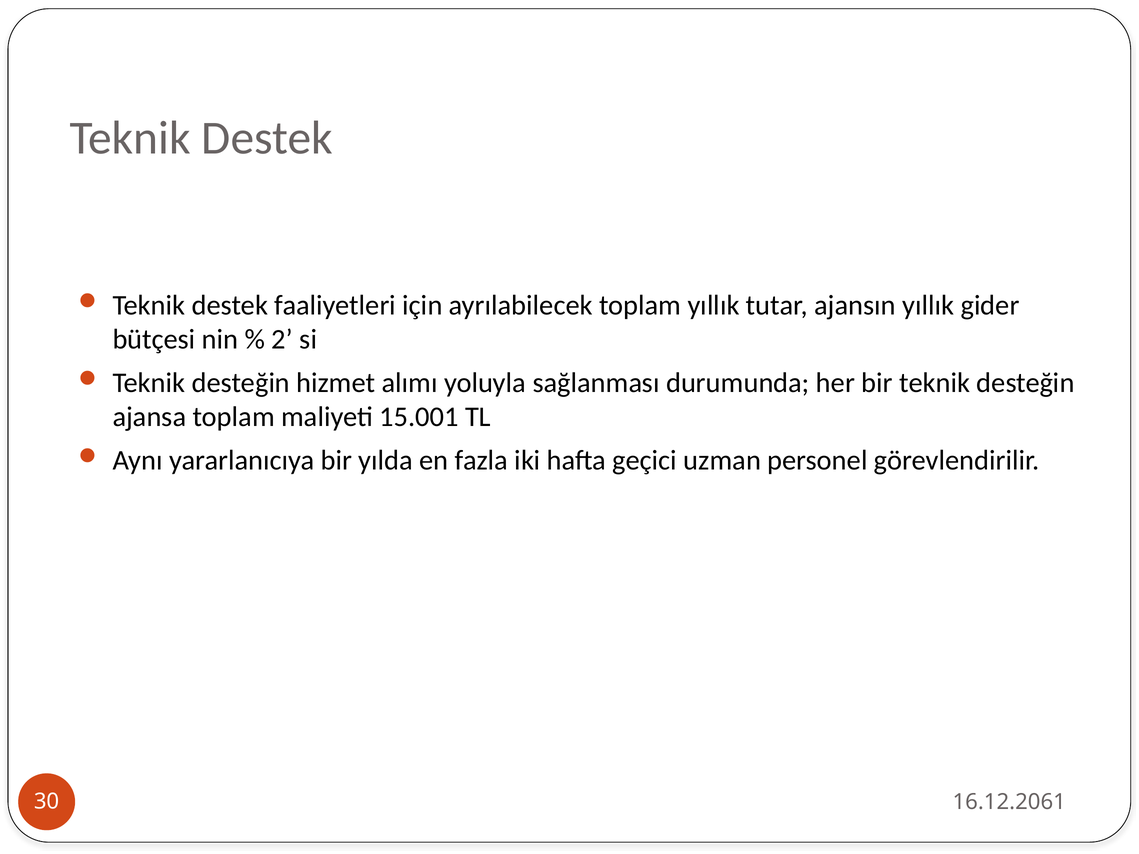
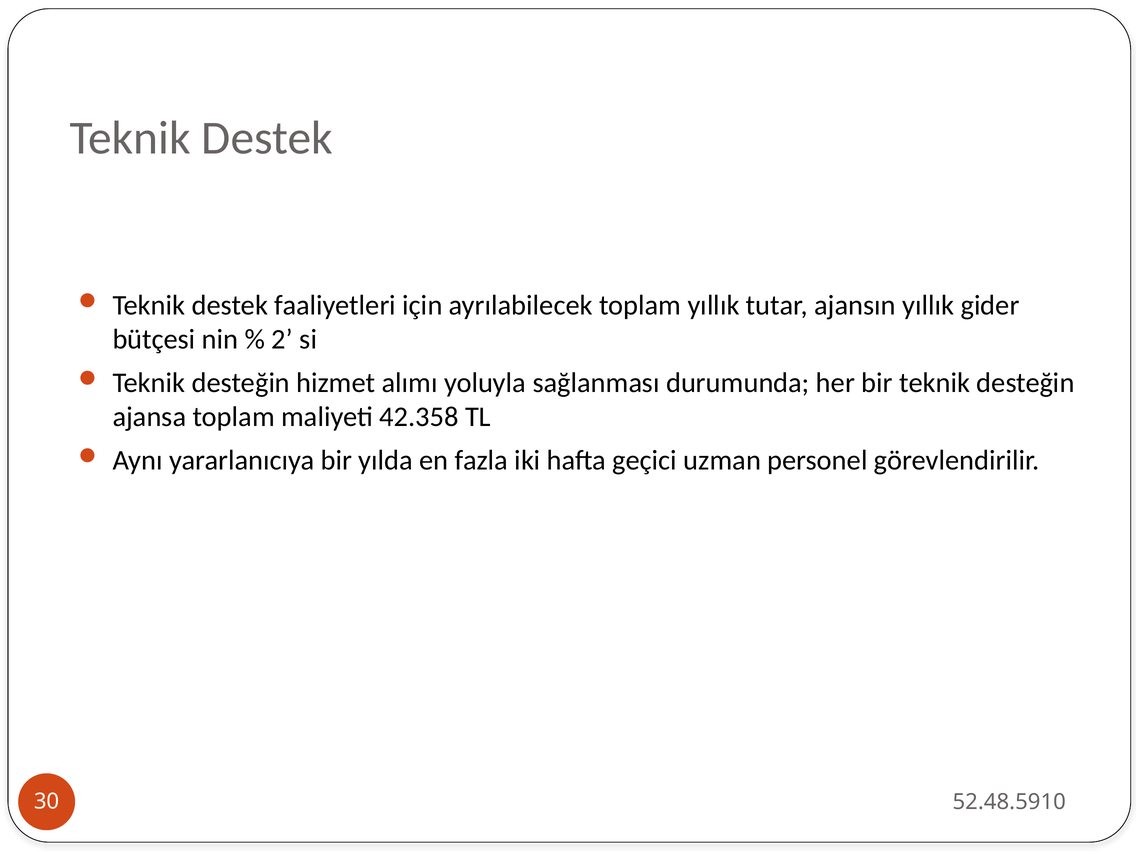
15.001: 15.001 -> 42.358 (419, 417)
16.12.2061: 16.12.2061 -> 52.48.5910 (1009, 802)
